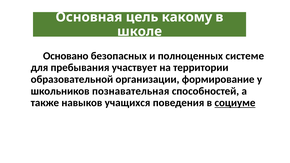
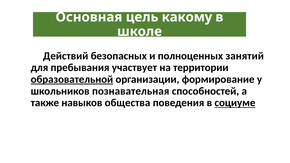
Основано: Основано -> Действий (66, 56)
системе: системе -> занятий (245, 56)
образовательной underline: none -> present (72, 79)
учащихся: учащихся -> общества (127, 103)
